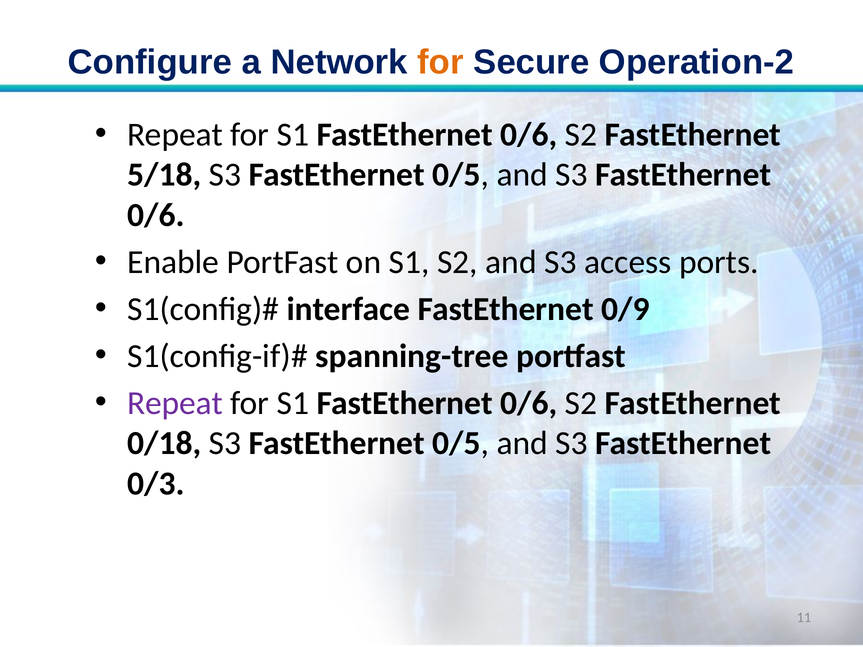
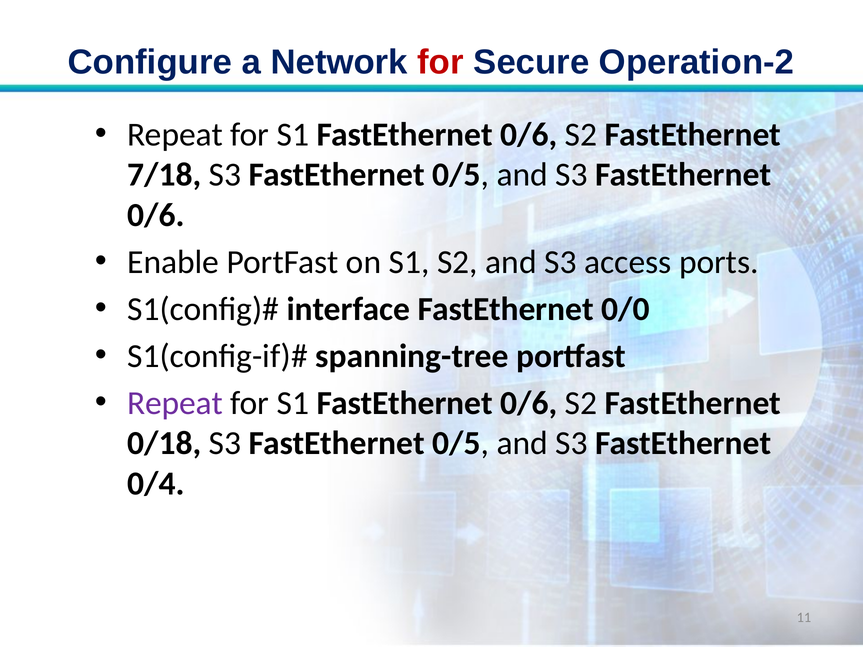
for colour: orange -> red (441, 62)
5/18: 5/18 -> 7/18 (164, 175)
0/9: 0/9 -> 0/0 (625, 309)
0/3: 0/3 -> 0/4 (156, 484)
